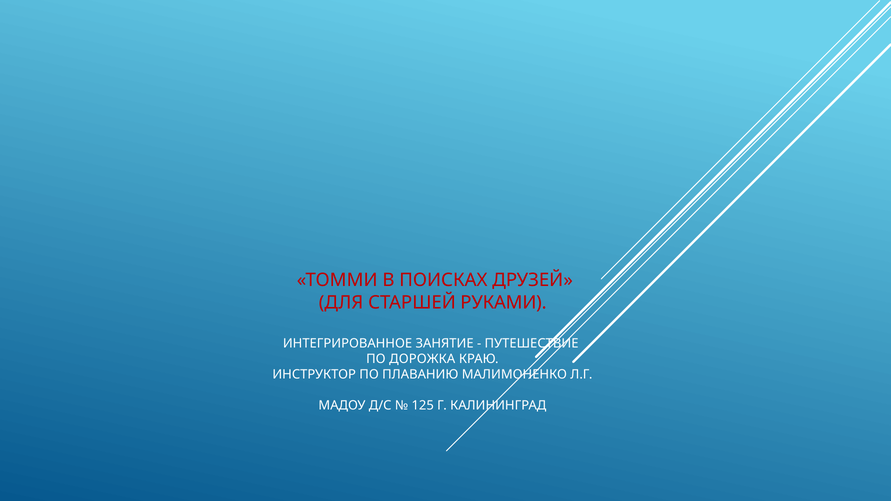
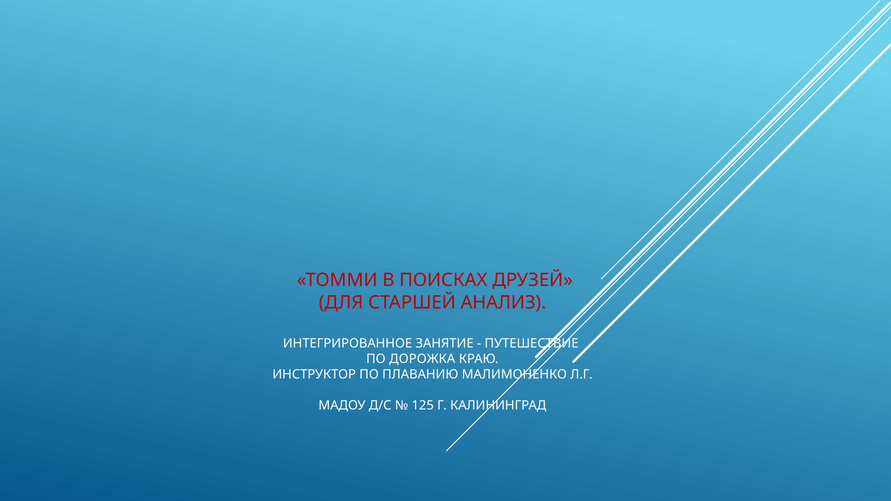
РУКАМИ: РУКАМИ -> АНАЛИЗ (503, 303)
